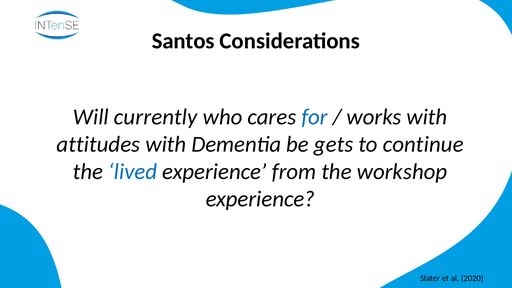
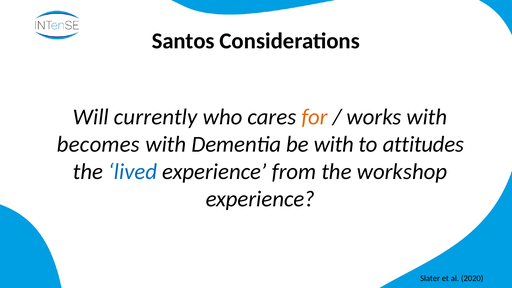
for colour: blue -> orange (314, 117)
attitudes: attitudes -> becomes (98, 144)
be gets: gets -> with (334, 144)
continue: continue -> attitudes (423, 144)
